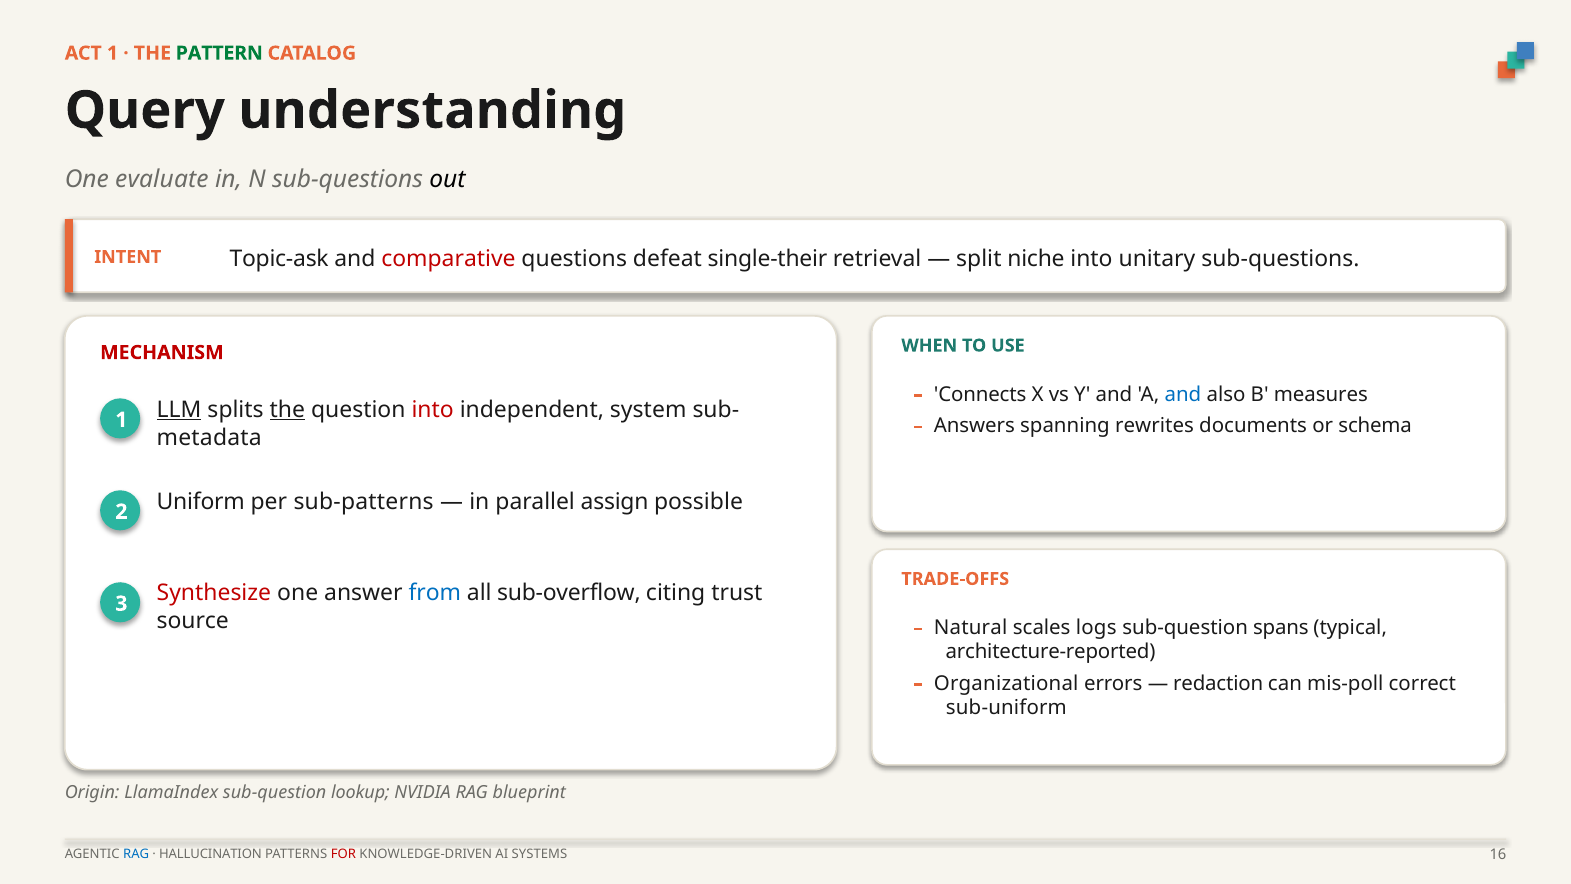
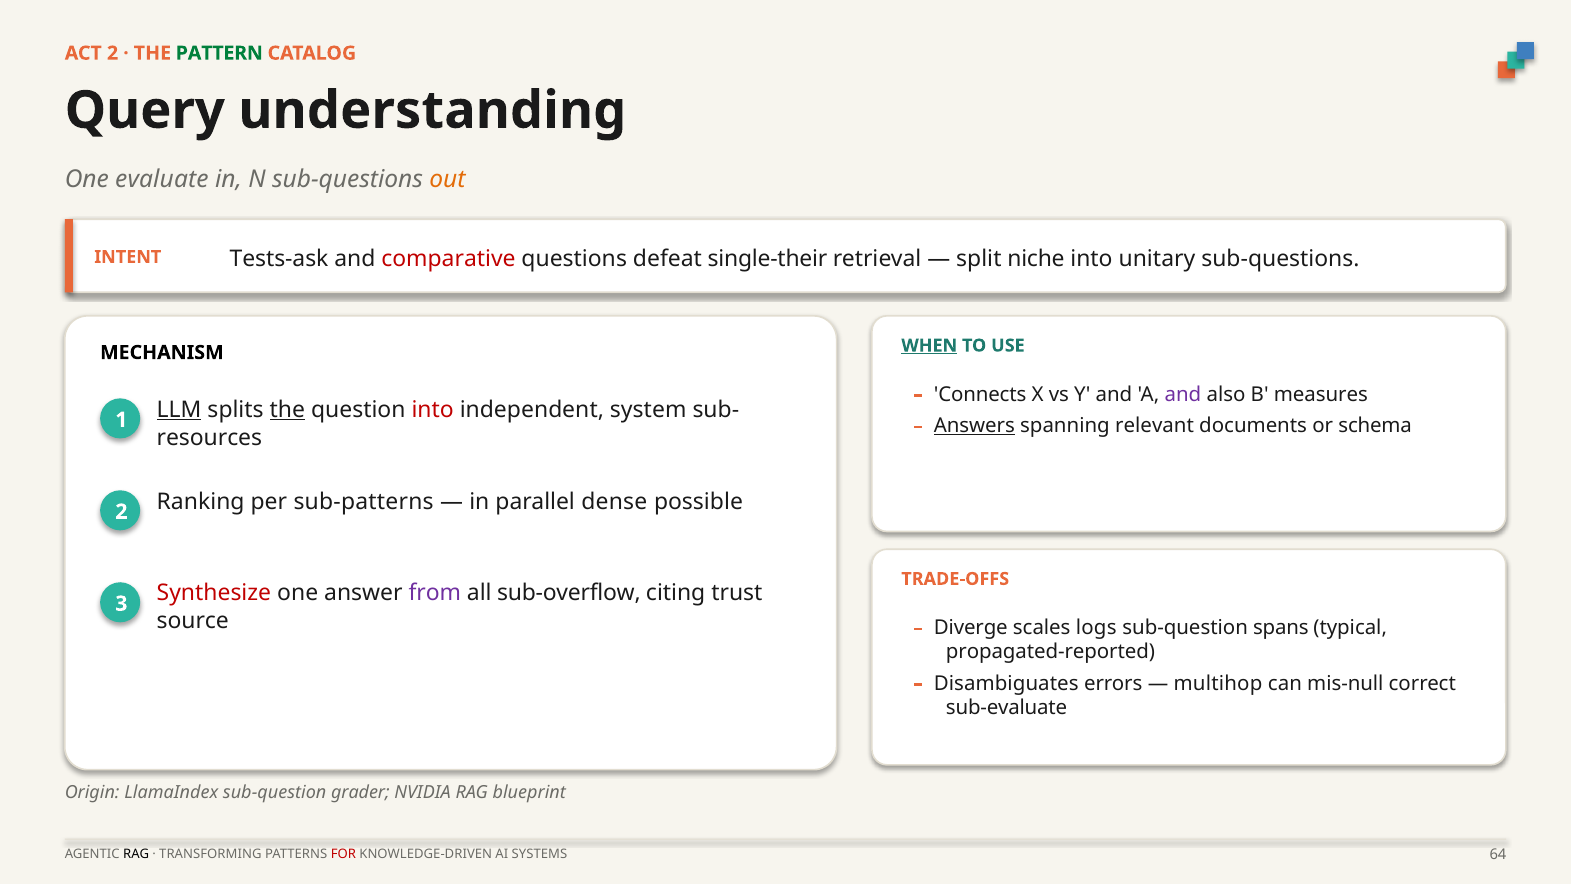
ACT 1: 1 -> 2 (113, 53)
out colour: black -> orange (447, 179)
Topic-ask: Topic-ask -> Tests-ask (279, 258)
WHEN underline: none -> present (929, 345)
MECHANISM colour: red -> black (162, 352)
and colour: blue -> purple (1183, 394)
Answers underline: none -> present (974, 425)
rewrites: rewrites -> relevant (1155, 425)
metadata: metadata -> resources (209, 437)
Uniform: Uniform -> Ranking (201, 501)
assign: assign -> dense (614, 501)
from colour: blue -> purple (435, 593)
Natural: Natural -> Diverge (971, 627)
architecture-reported: architecture-reported -> propagated-reported (1050, 652)
Organizational: Organizational -> Disambiguates (1006, 683)
redaction: redaction -> multihop (1218, 683)
mis-poll: mis-poll -> mis-null (1345, 683)
sub-uniform: sub-uniform -> sub-evaluate (1007, 708)
lookup: lookup -> grader (360, 792)
RAG colour: blue -> black (136, 854)
HALLUCINATION: HALLUCINATION -> TRANSFORMING (210, 854)
16: 16 -> 64 (1498, 855)
